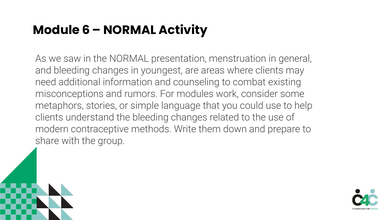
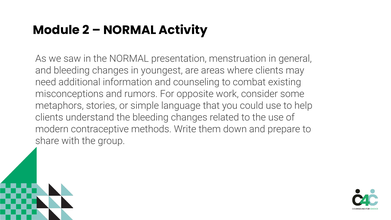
6: 6 -> 2 (86, 30)
modules: modules -> opposite (195, 94)
